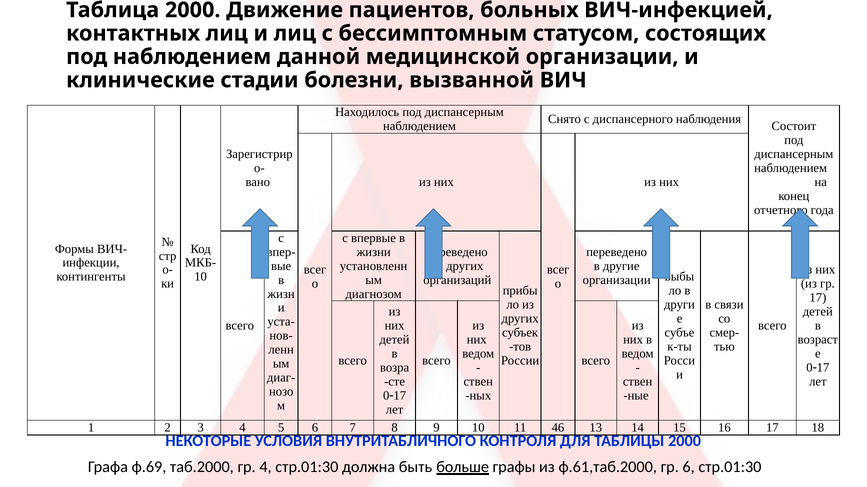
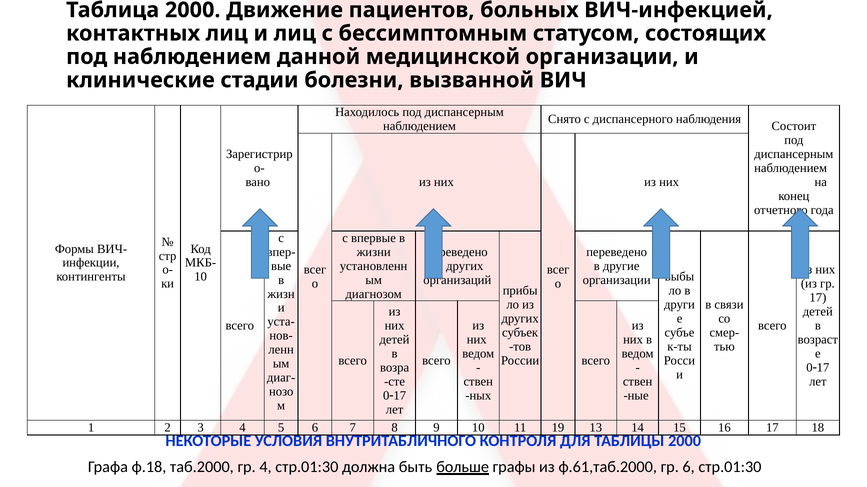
46: 46 -> 19 (558, 428)
ф.69: ф.69 -> ф.18 (149, 468)
